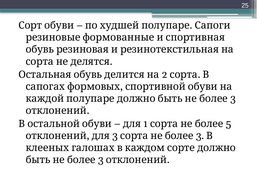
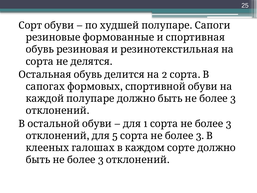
1 5: 5 -> 3 (229, 124)
3: 3 -> 5 (115, 136)
